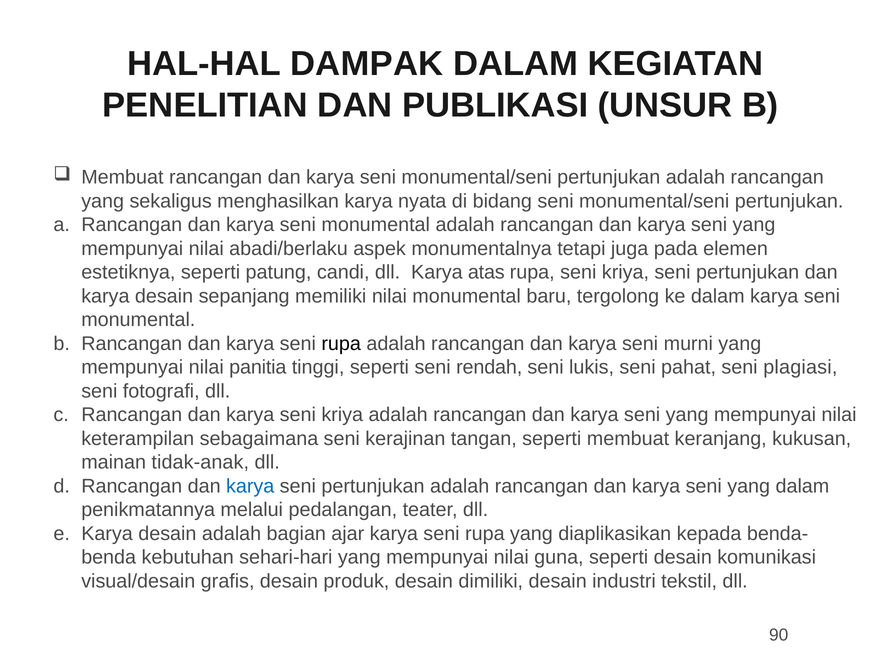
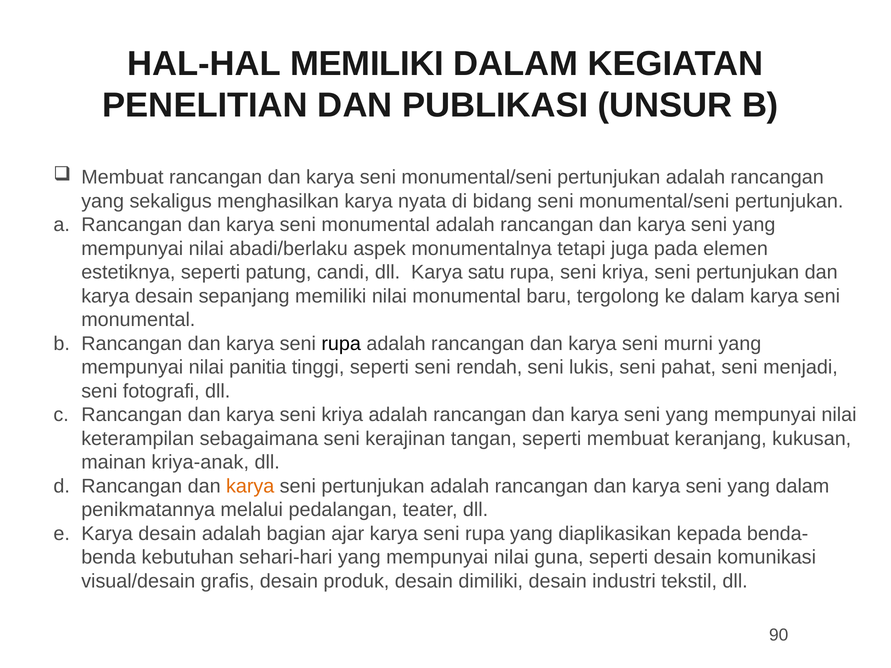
HAL-HAL DAMPAK: DAMPAK -> MEMILIKI (367, 64)
atas: atas -> satu (486, 272)
plagiasi: plagiasi -> menjadi (800, 367)
tidak-anak: tidak-anak -> kriya-anak (200, 462)
karya colour: blue -> orange (250, 486)
